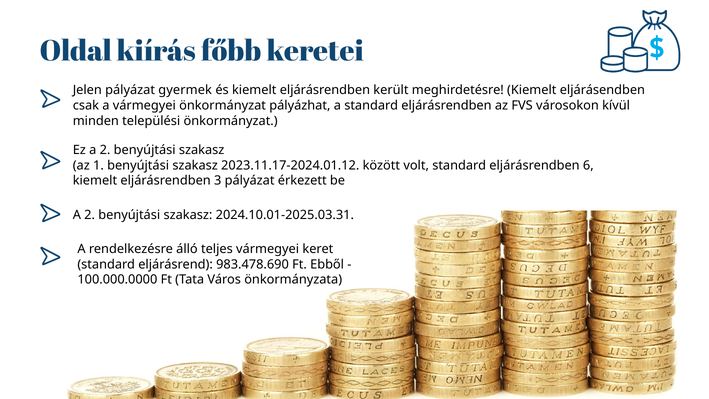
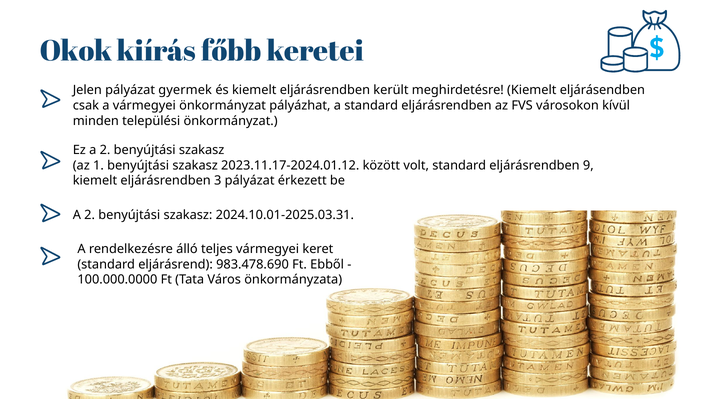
Oldal: Oldal -> Okok (76, 51)
6: 6 -> 9 (588, 165)
